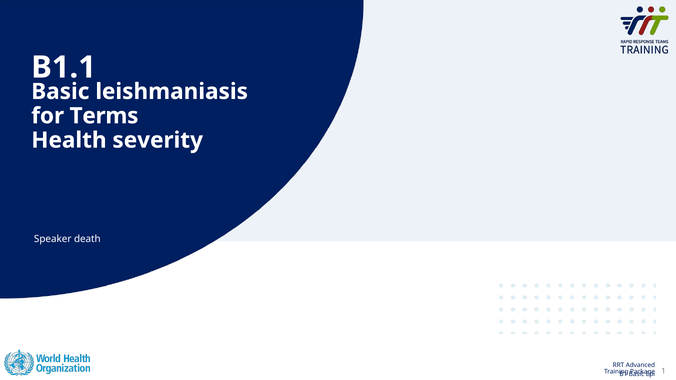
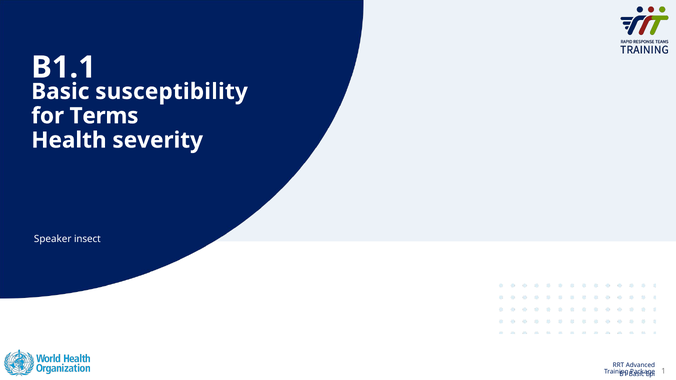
leishmaniasis: leishmaniasis -> susceptibility (172, 92)
death: death -> insect (87, 239)
